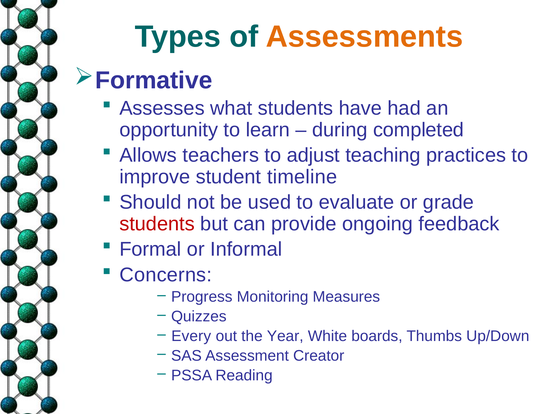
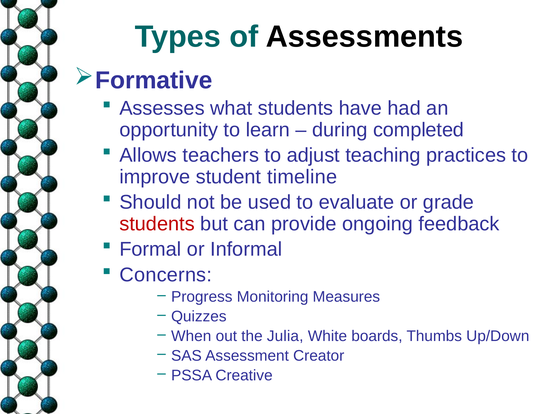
Assessments colour: orange -> black (364, 37)
Every: Every -> When (191, 336)
Year: Year -> Julia (285, 336)
Reading: Reading -> Creative (244, 375)
